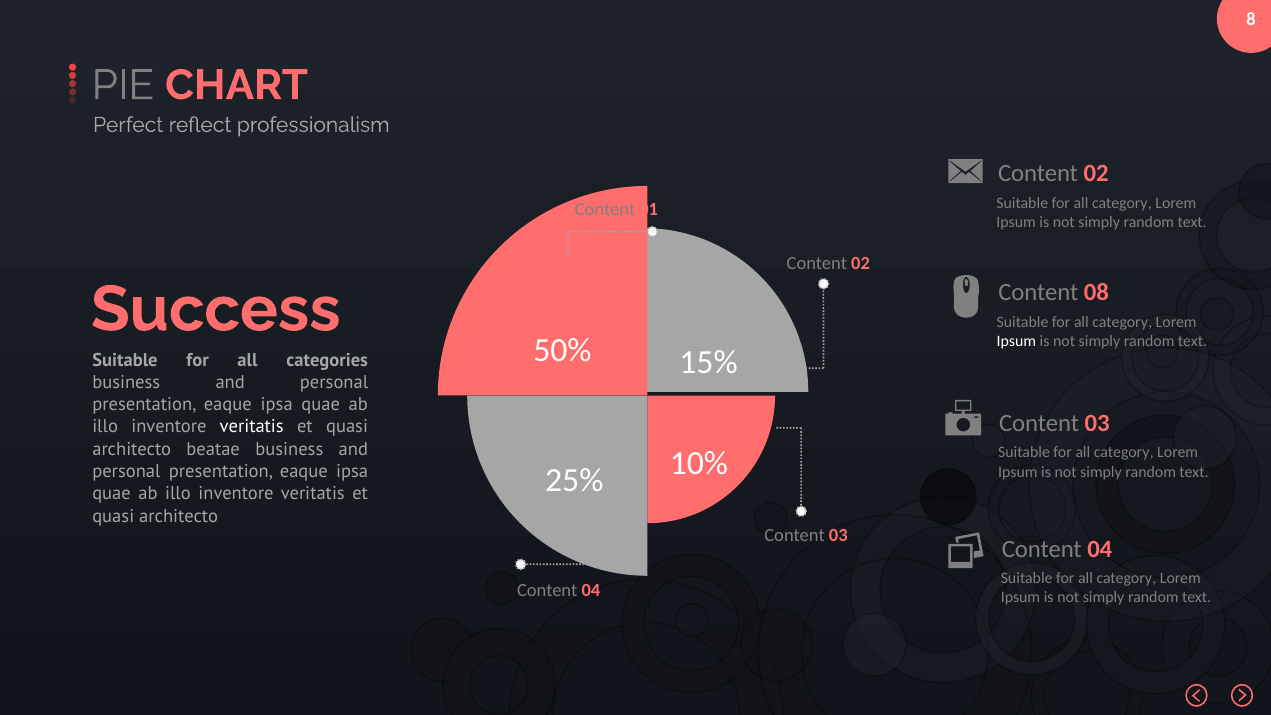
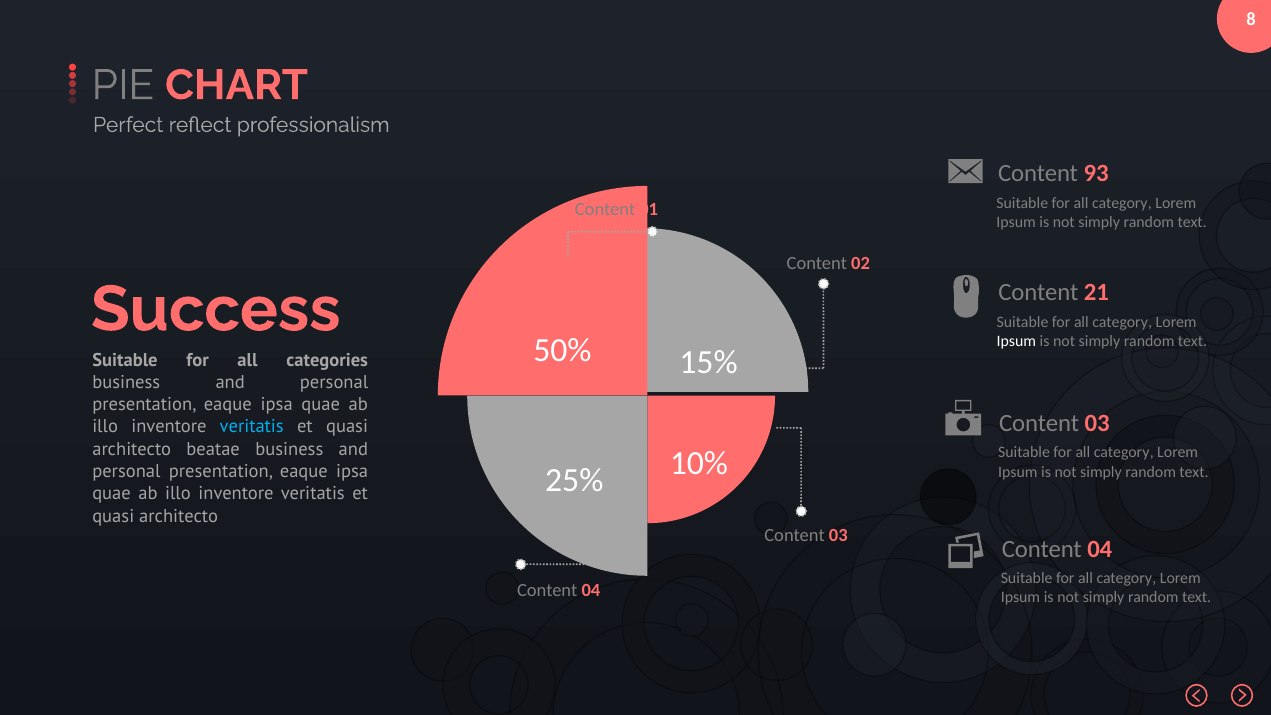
02: 02 -> 93 (1096, 174)
08: 08 -> 21 (1096, 293)
veritatis colour: white -> light blue (252, 427)
